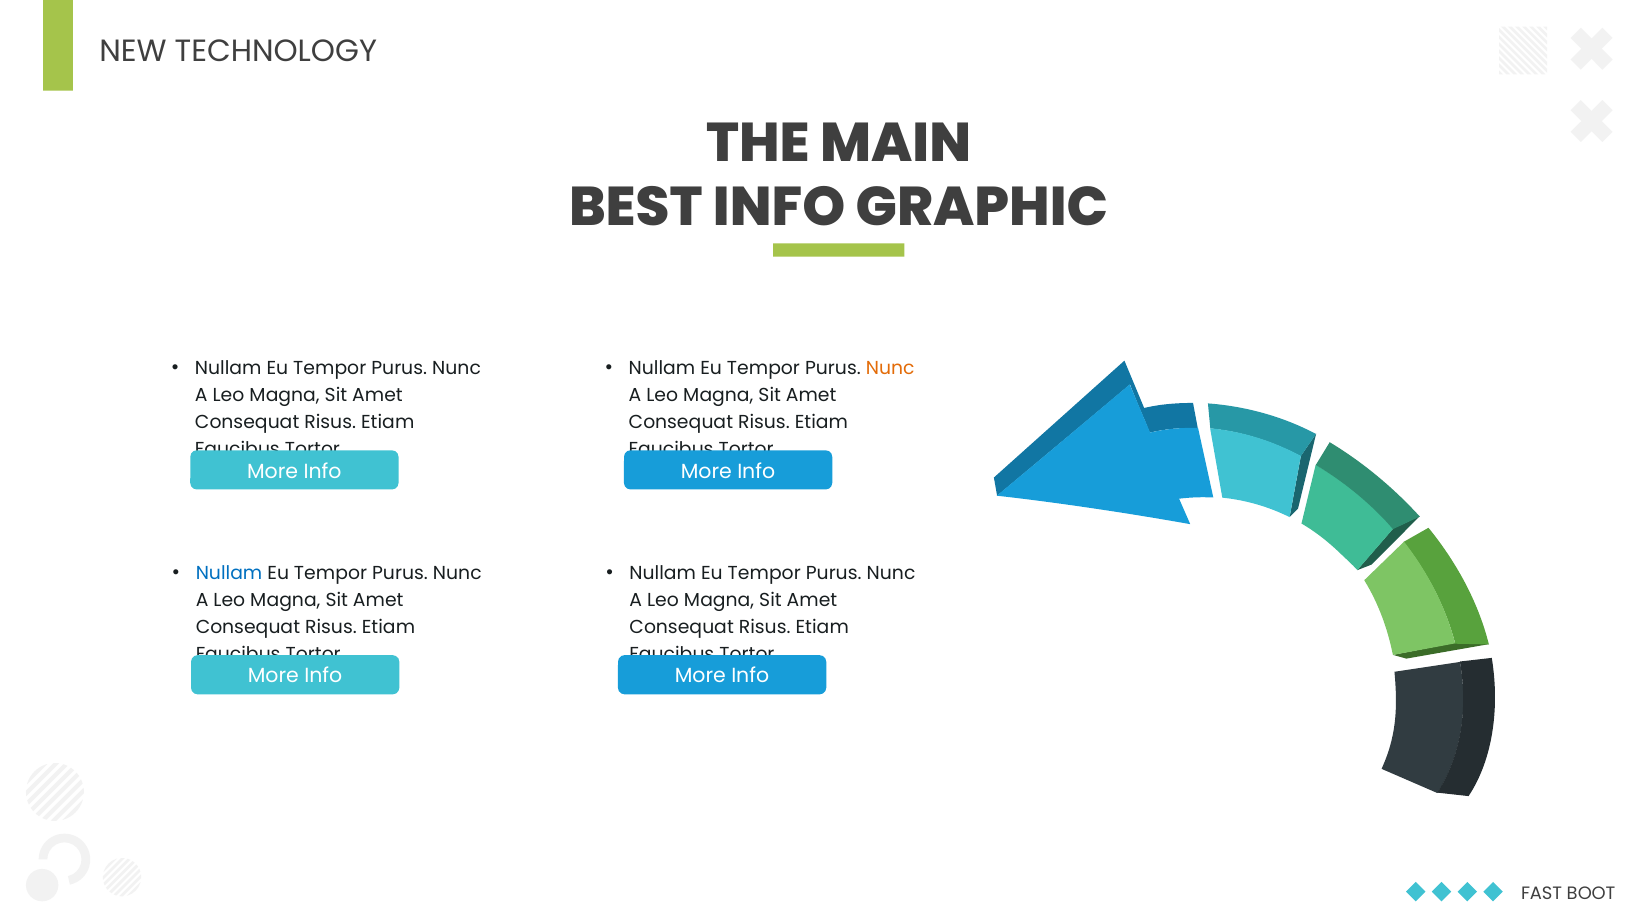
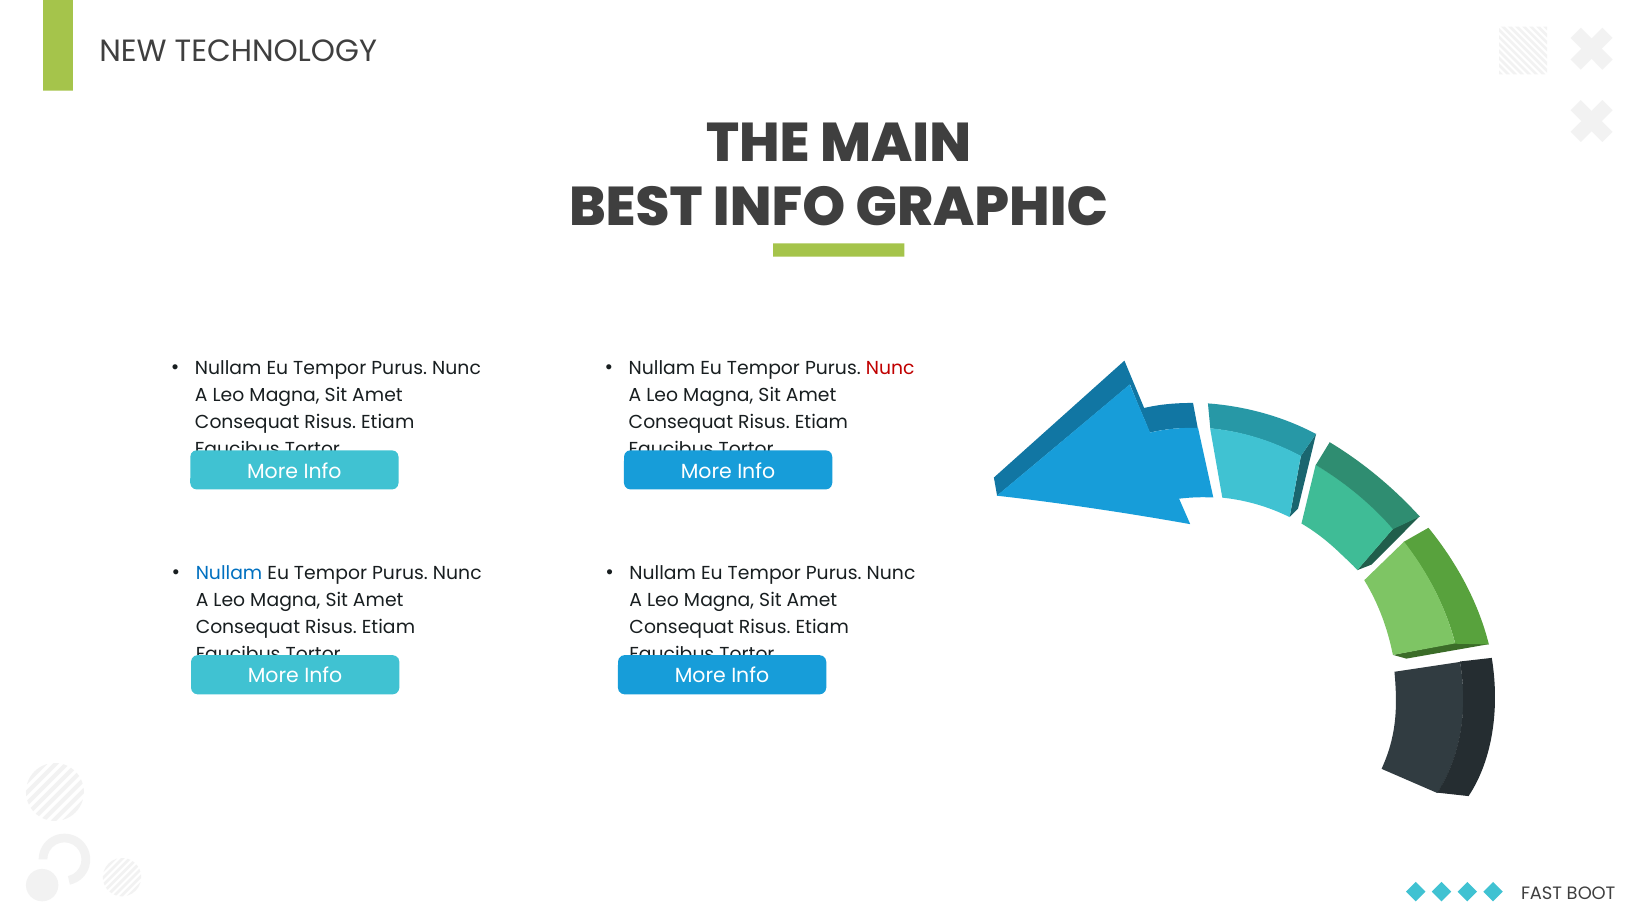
Nunc colour: orange -> red (890, 368)
